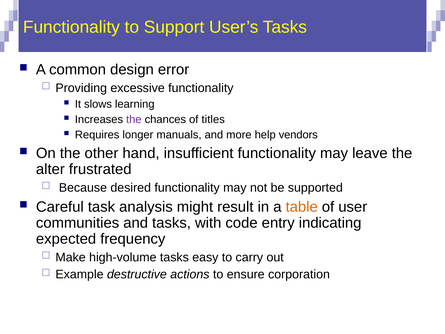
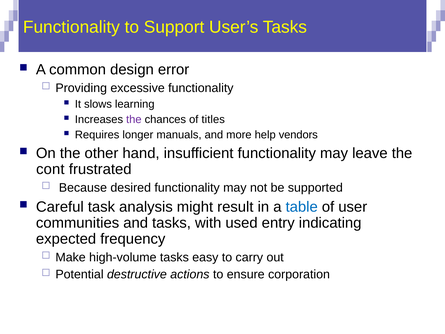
alter: alter -> cont (50, 169)
table colour: orange -> blue (302, 207)
code: code -> used (242, 223)
Example: Example -> Potential (80, 274)
